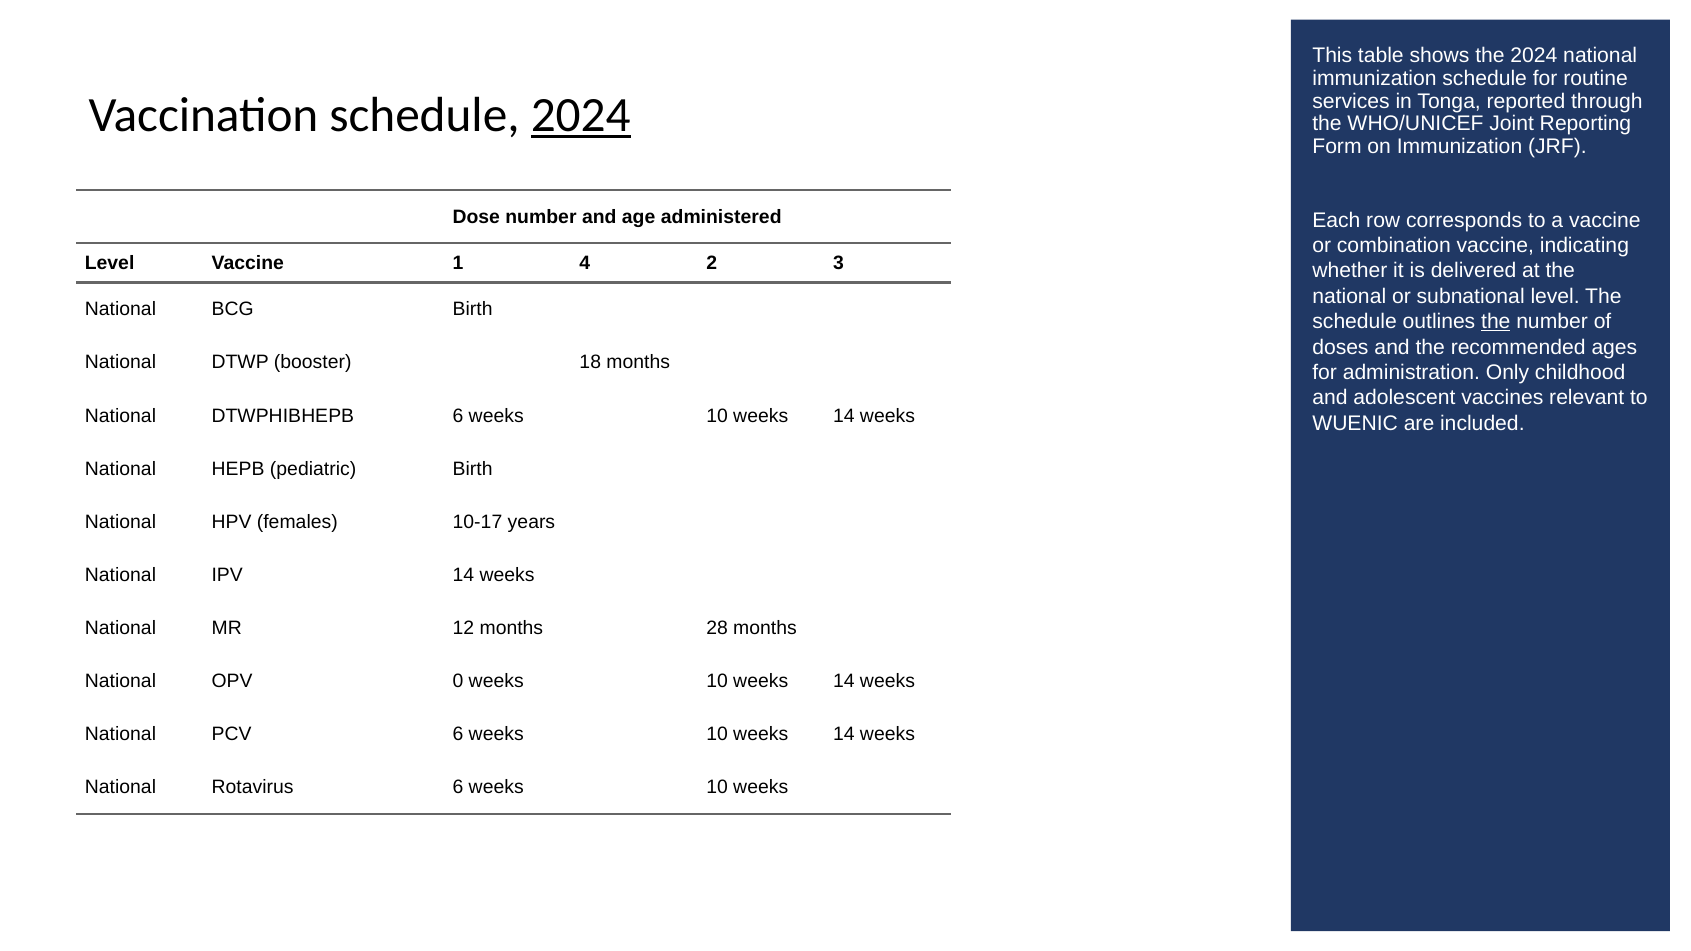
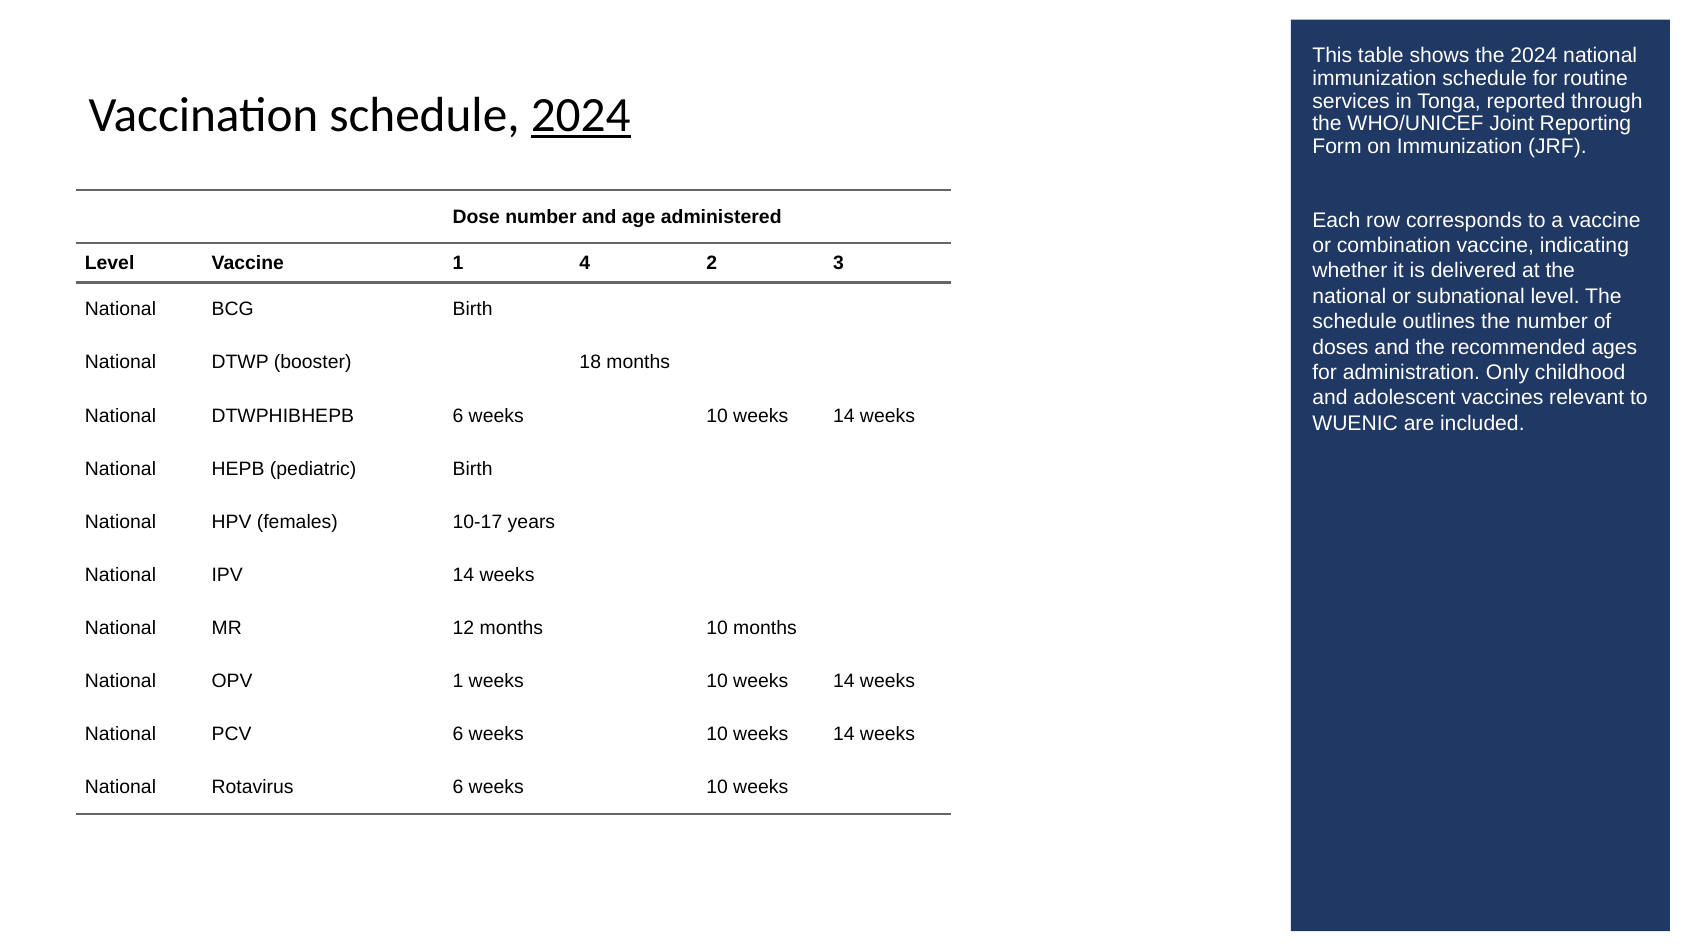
the underline: present -> none (1496, 322)
months 28: 28 -> 10 (717, 628)
OPV 0: 0 -> 1 (458, 681)
